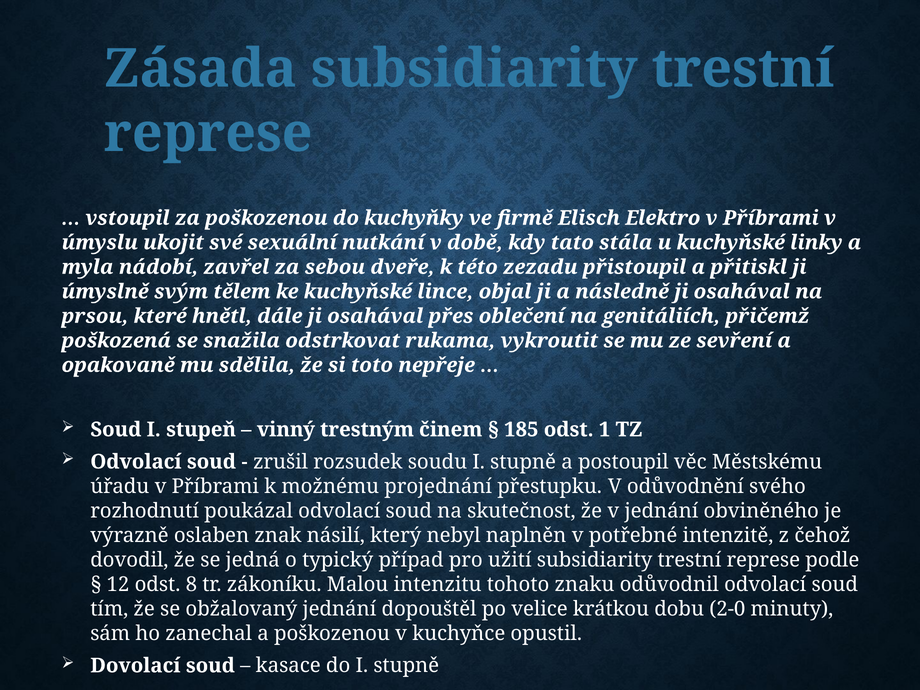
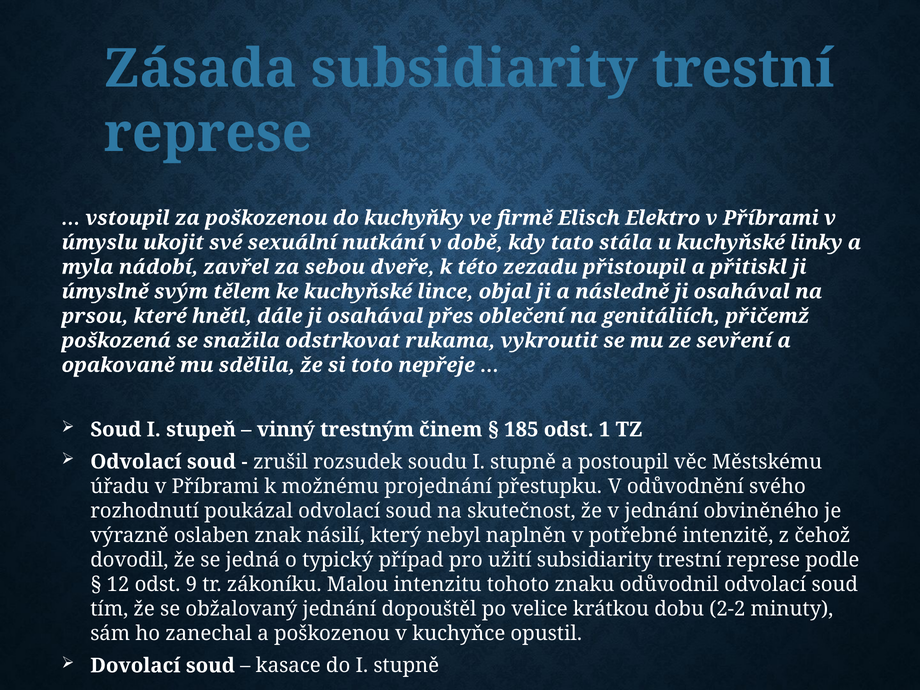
8: 8 -> 9 (191, 584)
2-0: 2-0 -> 2-2 (727, 609)
